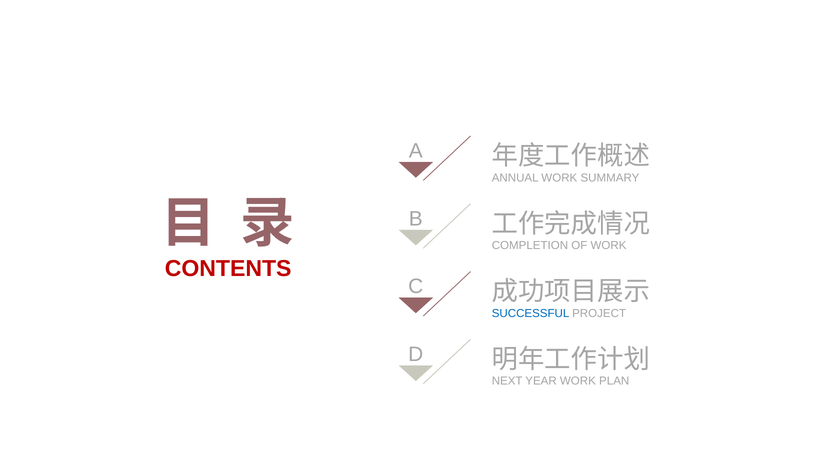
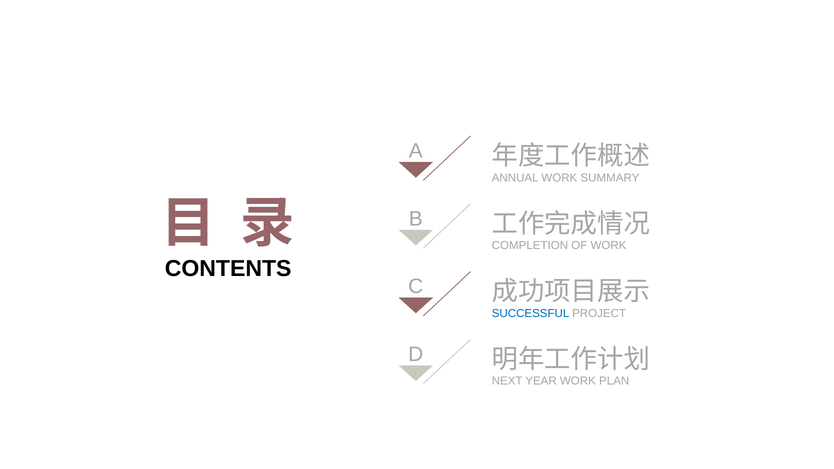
CONTENTS colour: red -> black (228, 269)
